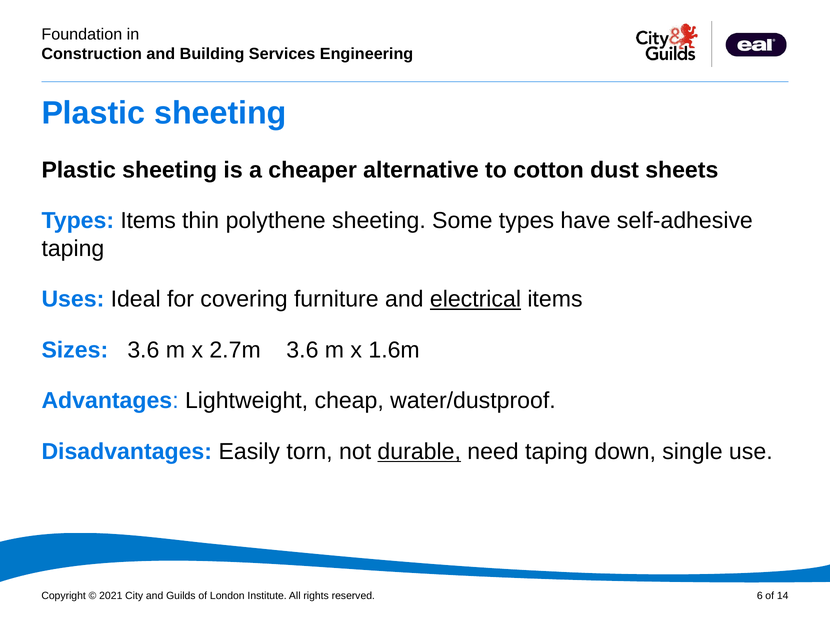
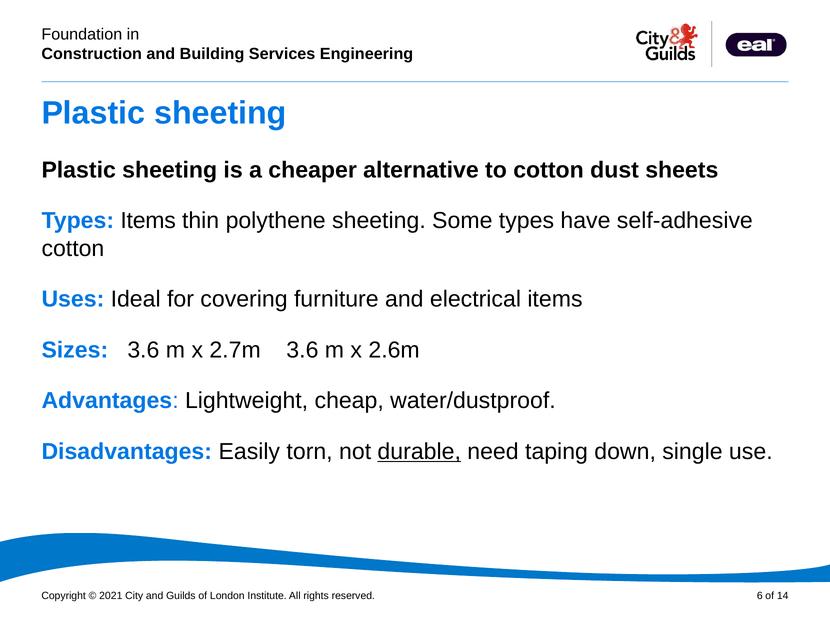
taping: taping -> cotton (73, 248)
electrical underline: present -> none (475, 299)
1.6m: 1.6m -> 2.6m (394, 350)
